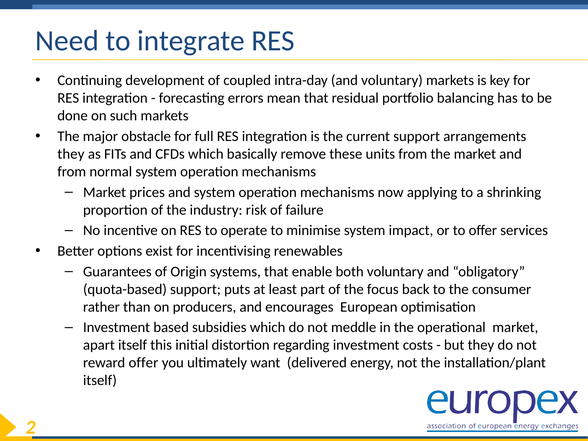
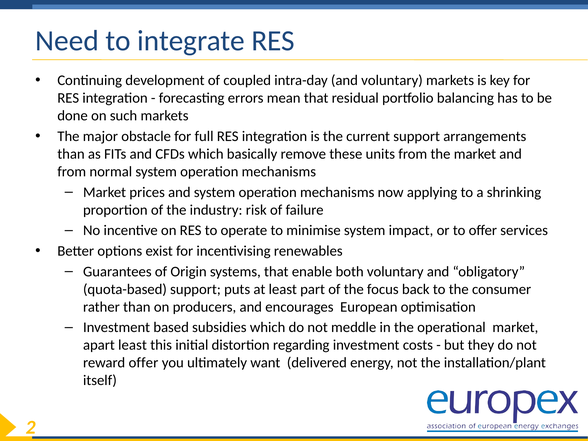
they: they -> than (71, 154)
apart itself: itself -> least (132, 345)
